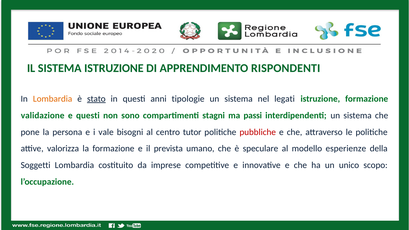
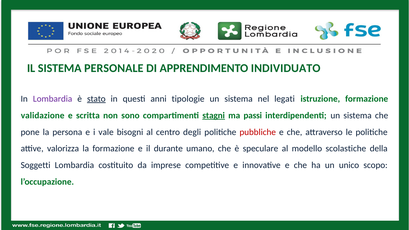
SISTEMA ISTRUZIONE: ISTRUZIONE -> PERSONALE (114, 68)
RISPONDENTI: RISPONDENTI -> INDIVIDUATO (286, 68)
Lombardia colour: orange -> purple (53, 99)
e questi: questi -> scritta (88, 115)
stagni underline: none -> present (214, 115)
tutor: tutor -> degli (192, 132)
prevista: prevista -> durante (168, 149)
esperienze: esperienze -> scolastiche (346, 149)
